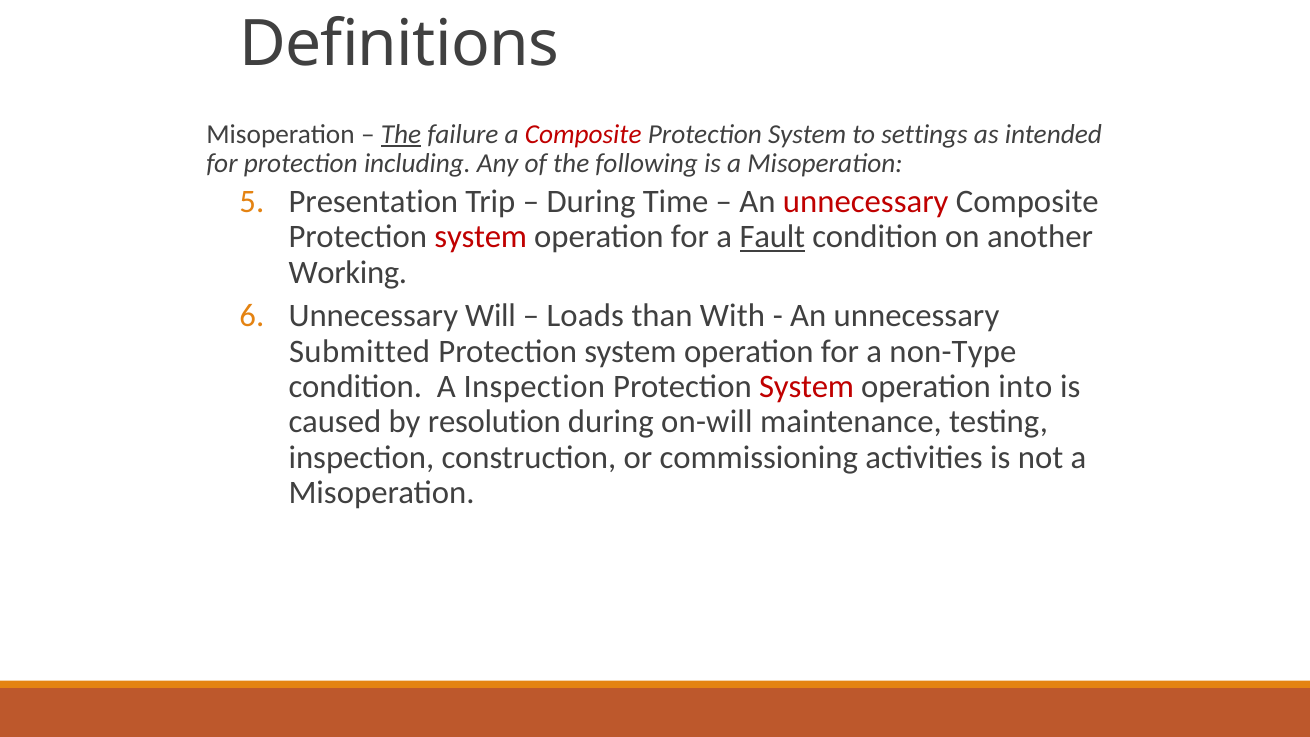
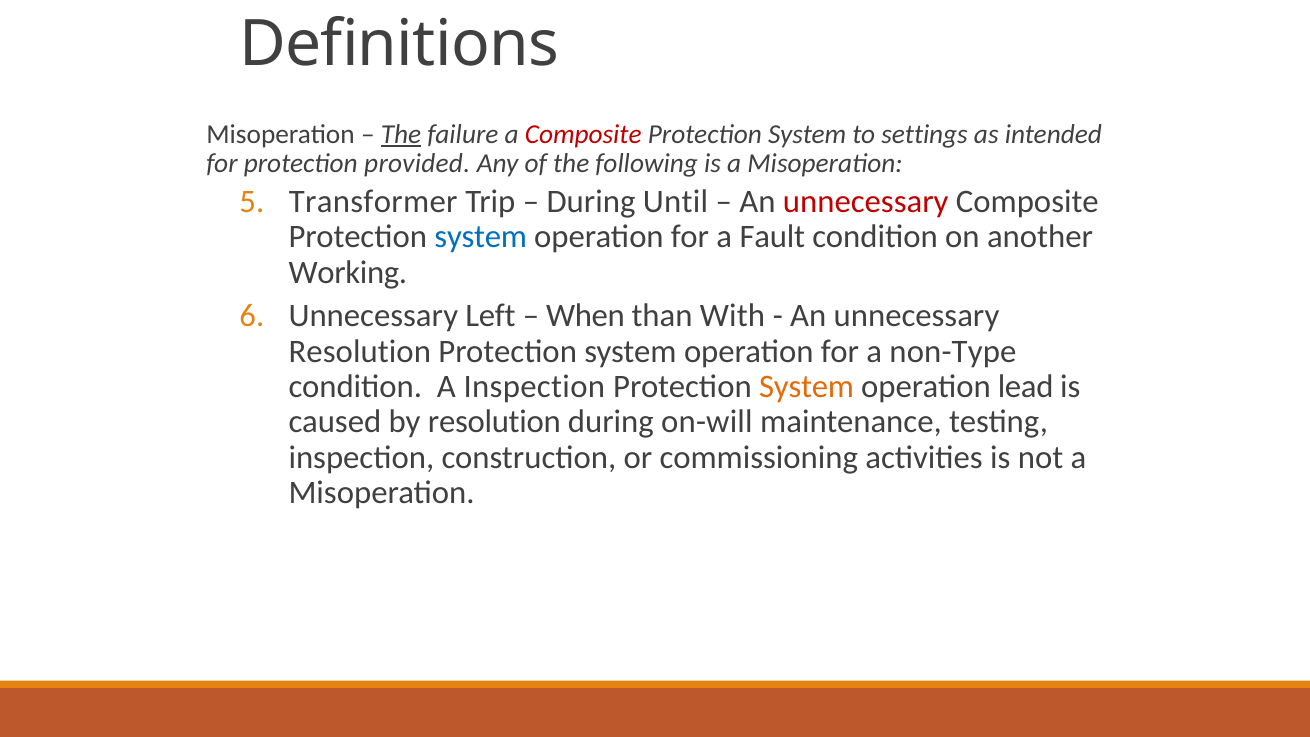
including: including -> provided (417, 164)
Presentation: Presentation -> Transformer (373, 202)
Time: Time -> Until (675, 202)
system colour: red -> blue (481, 237)
Fault underline: present -> none (772, 237)
Will: Will -> Left (491, 316)
Loads: Loads -> When (585, 316)
Submitted: Submitted -> Resolution (360, 351)
System colour: red -> orange (807, 387)
into: into -> lead (1026, 387)
